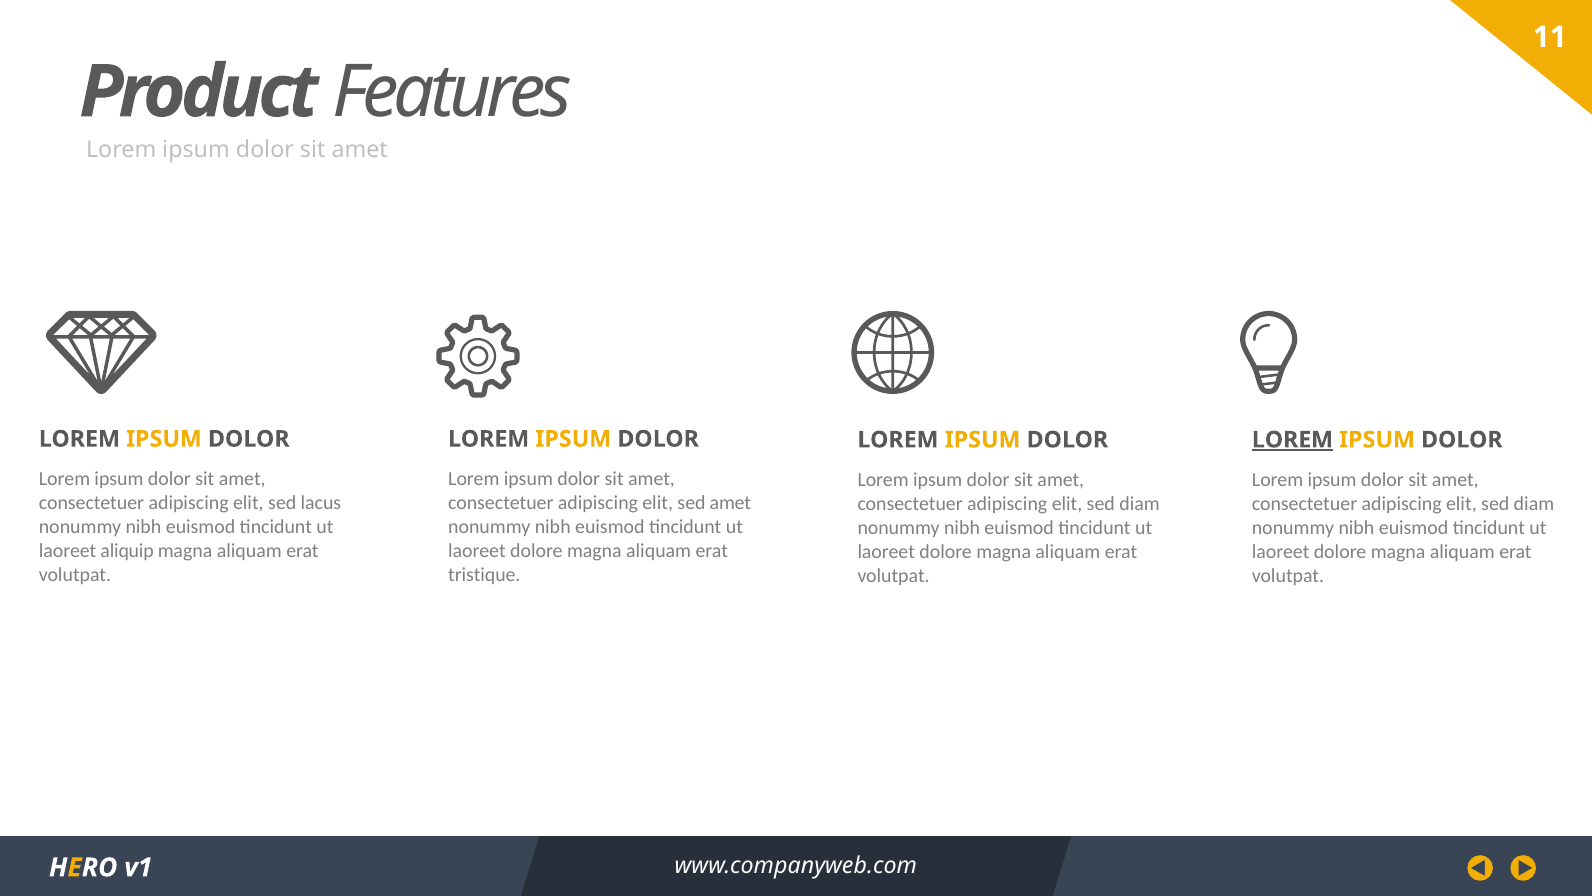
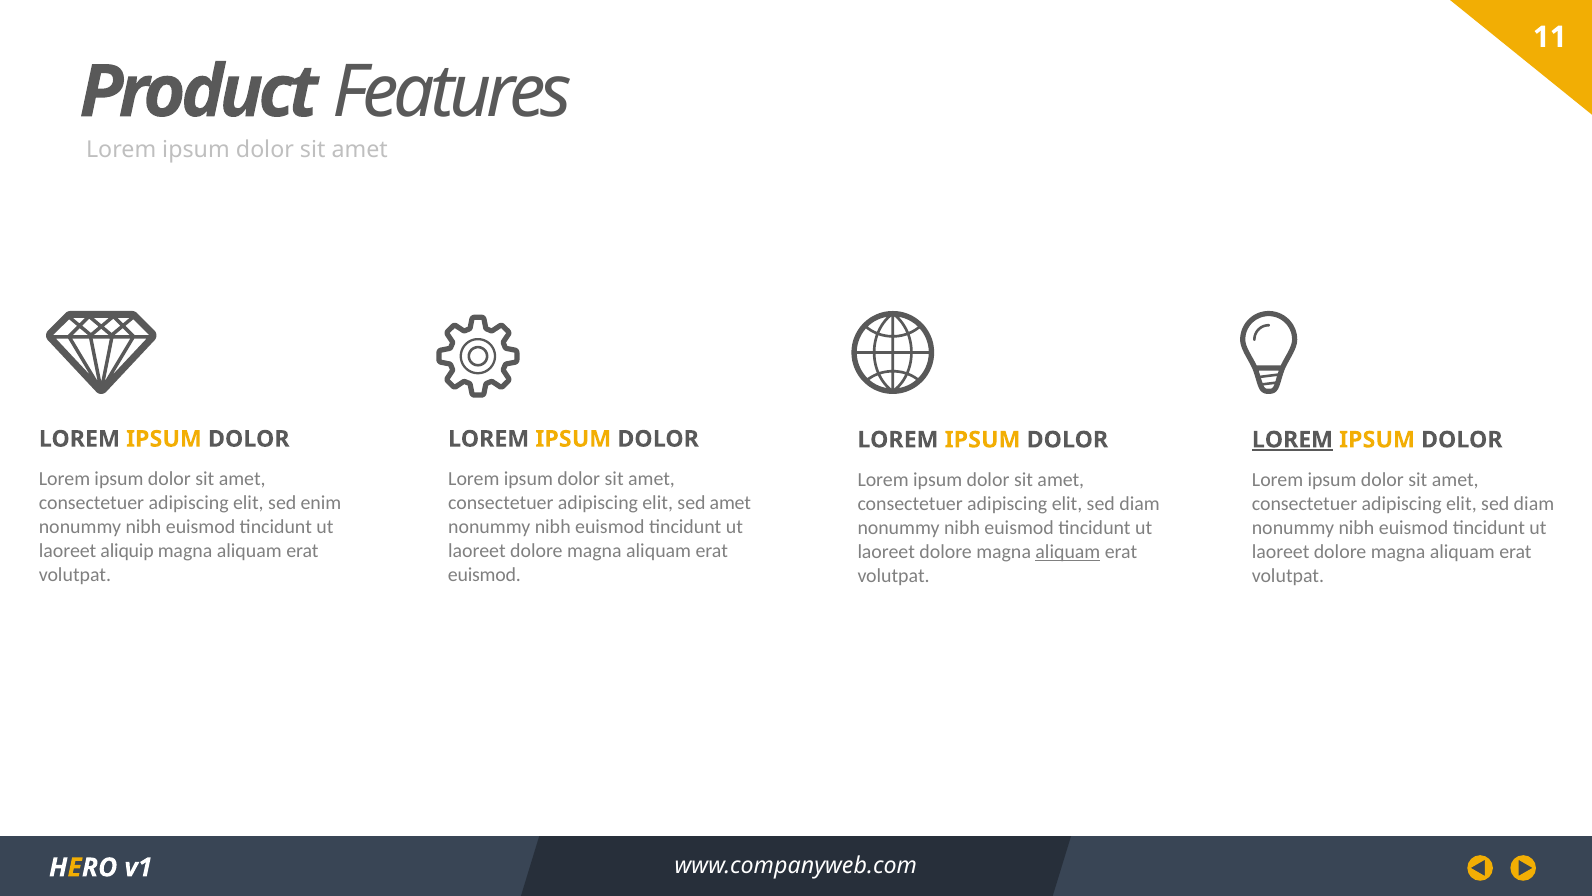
lacus: lacus -> enim (321, 503)
aliquam underline: none -> present (1068, 552)
tristique: tristique -> euismod (484, 575)
